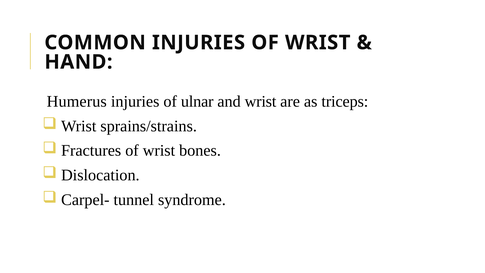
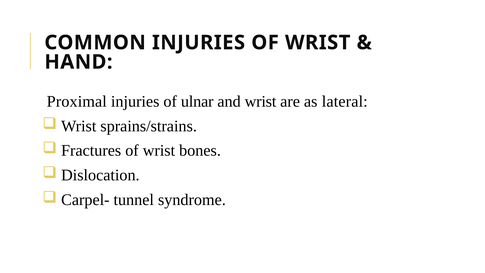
Humerus: Humerus -> Proximal (77, 101)
triceps: triceps -> lateral (345, 101)
